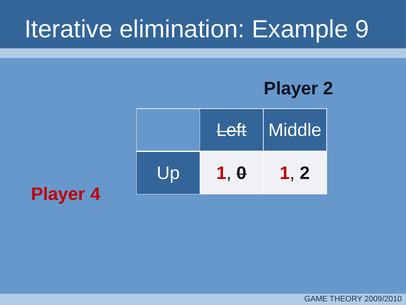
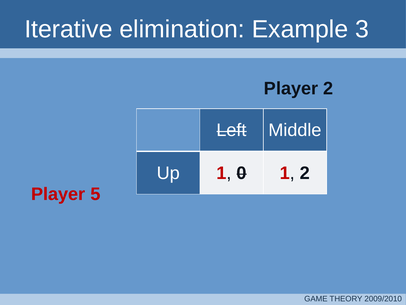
9: 9 -> 3 (362, 29)
4: 4 -> 5 (95, 194)
